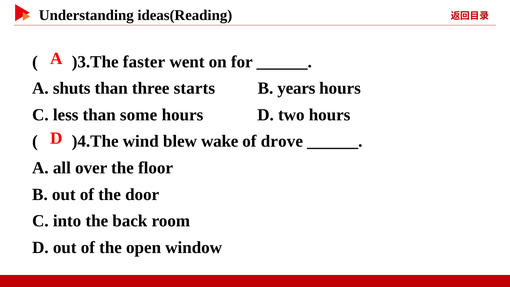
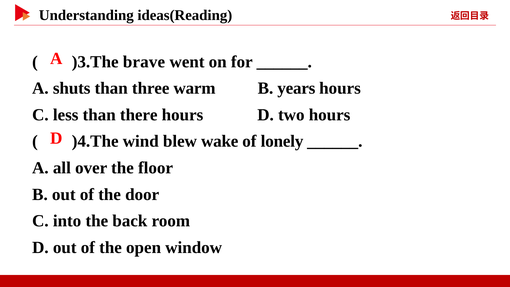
faster: faster -> brave (144, 62)
starts: starts -> warm (195, 88)
some: some -> there (139, 115)
drove: drove -> lonely (282, 141)
